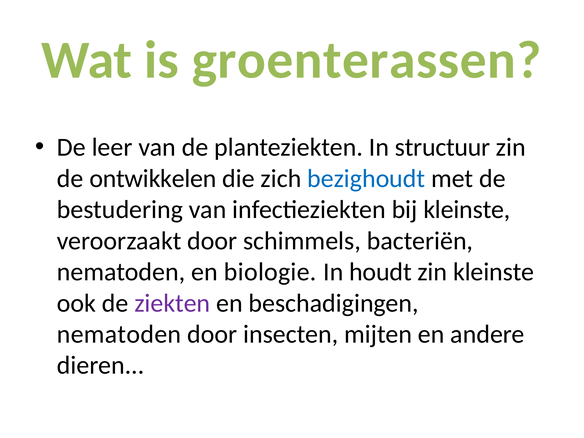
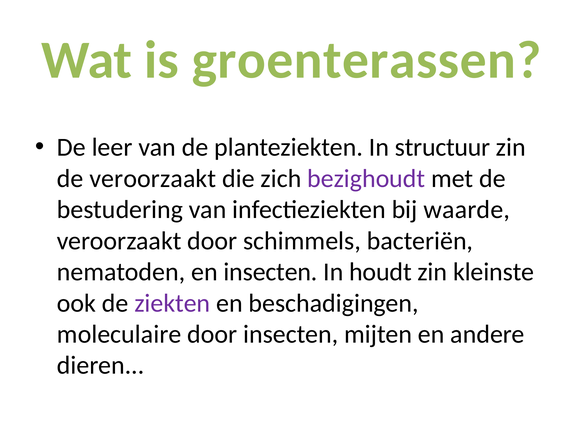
de ontwikkelen: ontwikkelen -> veroorzaakt (153, 178)
bezighoudt colour: blue -> purple (366, 178)
bij kleinste: kleinste -> waarde (467, 210)
en biologie: biologie -> insecten (270, 272)
nematoden: nematoden -> moleculaire (119, 334)
